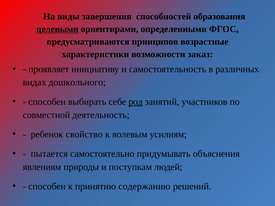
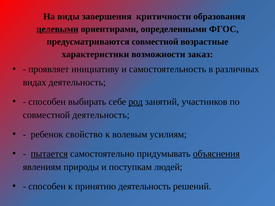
способностей: способностей -> критичности (164, 16)
предусматриваются принципов: принципов -> совместной (155, 42)
видах дошкольного: дошкольного -> деятельность (77, 82)
пытается underline: none -> present (49, 154)
объяснения underline: none -> present (216, 154)
принятию содержанию: содержанию -> деятельность (144, 187)
